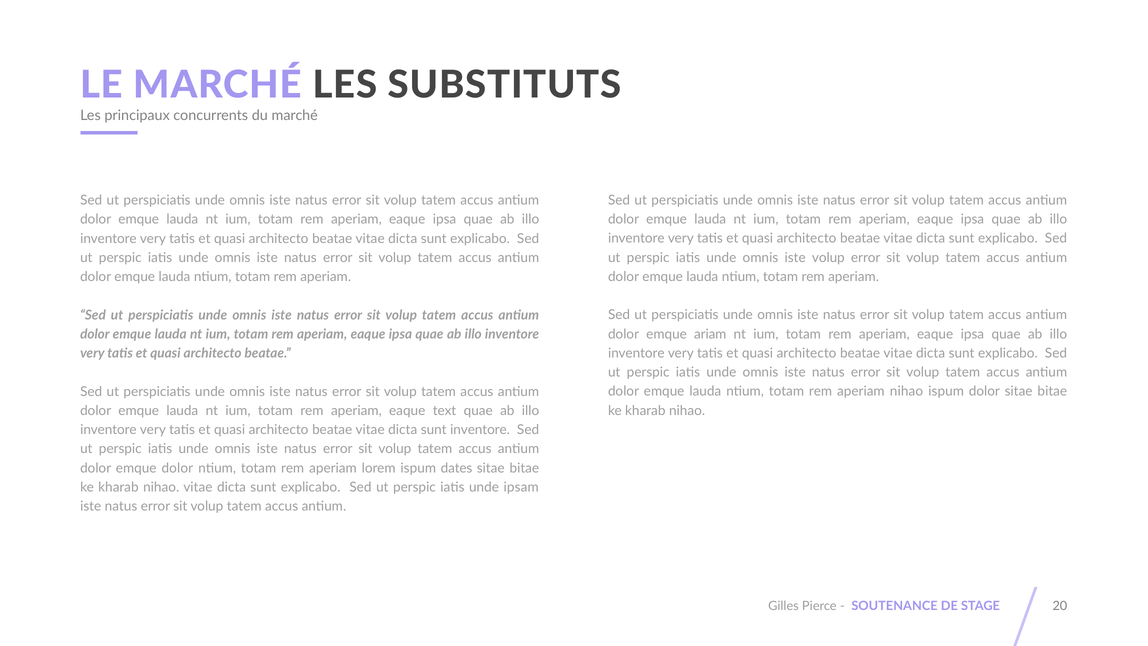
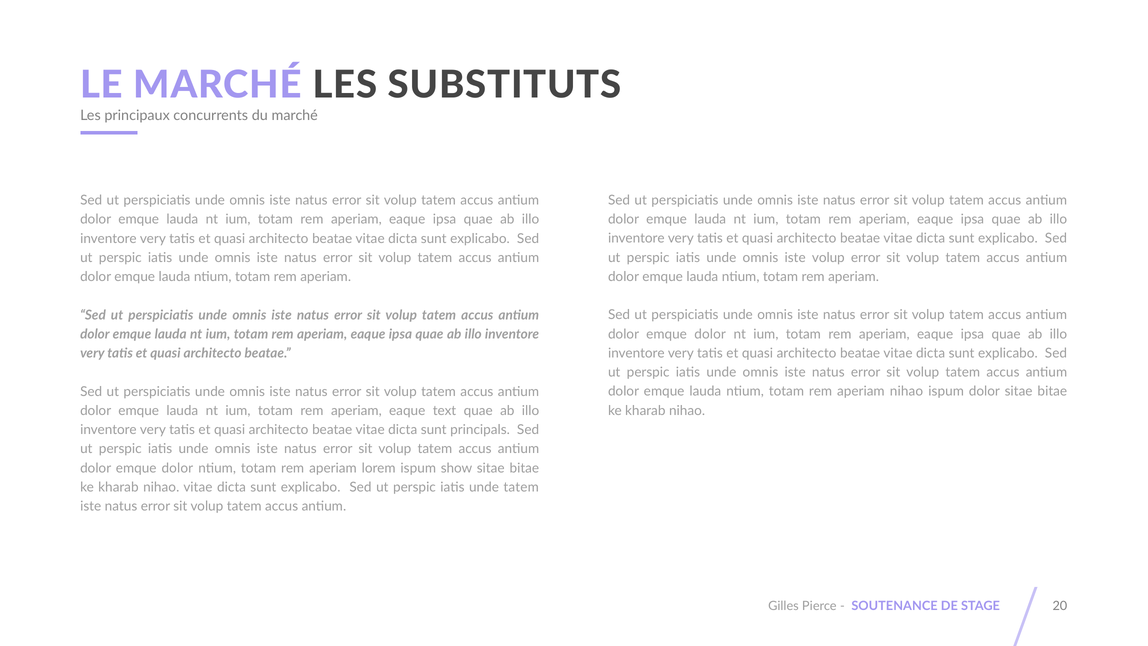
ariam: ariam -> dolor (710, 334)
sunt inventore: inventore -> principals (480, 430)
dates: dates -> show (457, 468)
unde ipsam: ipsam -> tatem (521, 487)
